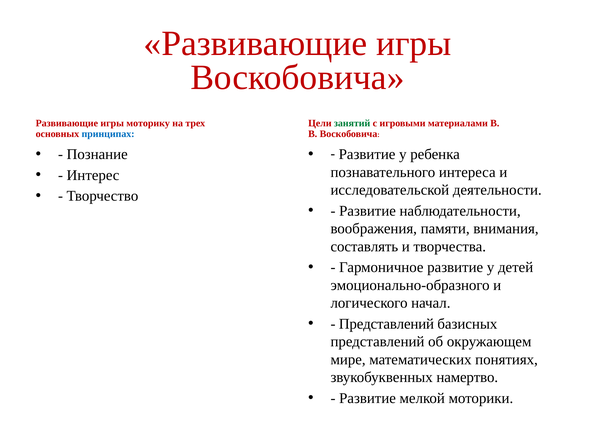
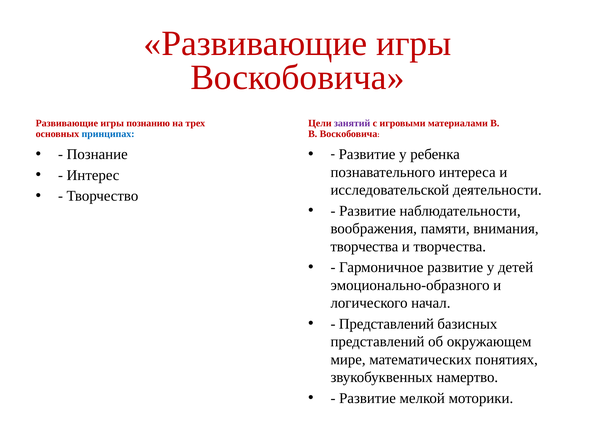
моторику: моторику -> познанию (148, 123)
занятий colour: green -> purple (352, 123)
составлять: составлять -> творчества (364, 247)
